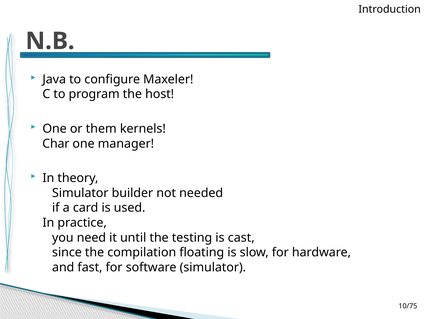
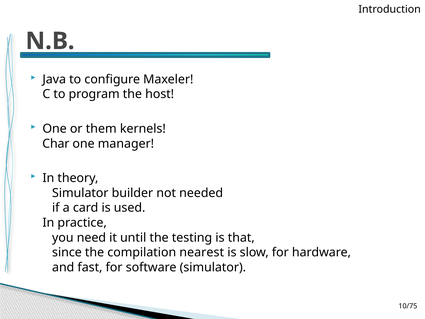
cast: cast -> that (241, 237)
floating: floating -> nearest (202, 252)
